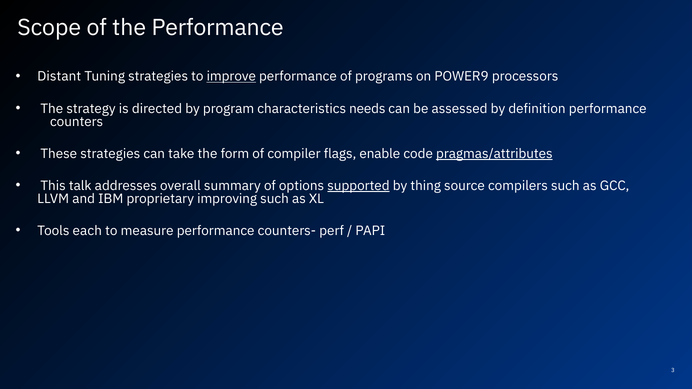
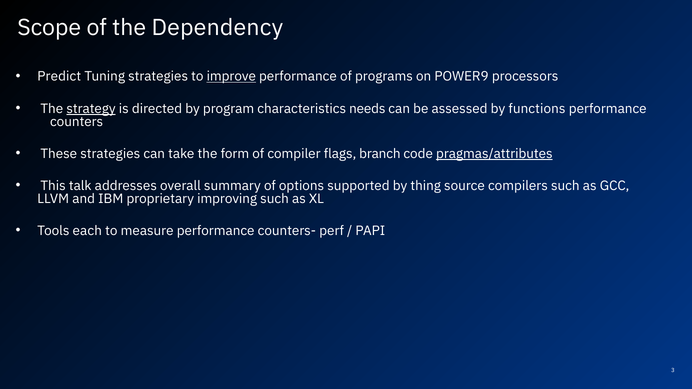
the Performance: Performance -> Dependency (217, 28)
Distant: Distant -> Predict (59, 77)
strategy underline: none -> present (91, 109)
definition: definition -> functions (537, 109)
enable: enable -> branch (380, 154)
supported underline: present -> none (358, 186)
